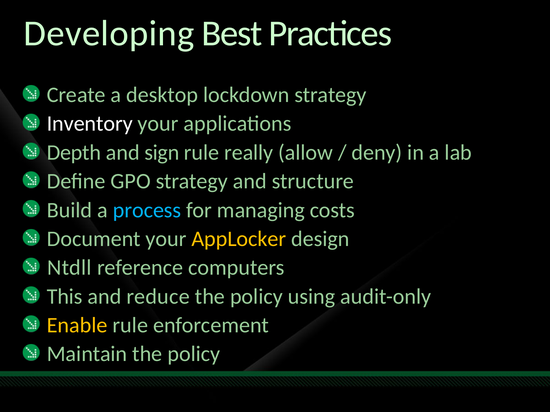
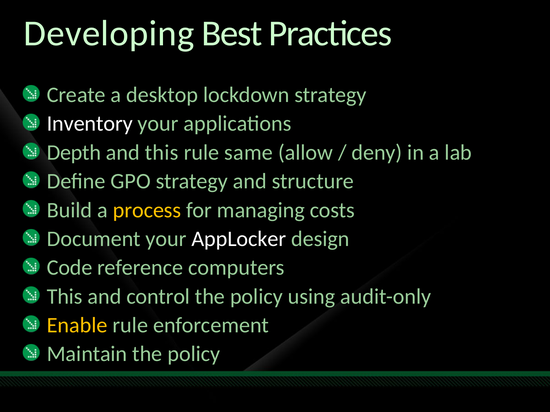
and sign: sign -> this (162, 153)
really: really -> same (249, 153)
process colour: light blue -> yellow (147, 210)
AppLocker colour: yellow -> white (239, 239)
Ntdll: Ntdll -> Code (70, 268)
reduce: reduce -> control (158, 297)
